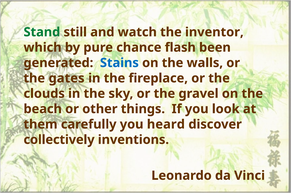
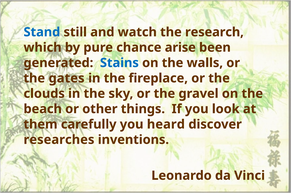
Stand colour: green -> blue (42, 32)
inventor: inventor -> research (214, 32)
flash: flash -> arise (180, 47)
collectively: collectively -> researches (59, 140)
